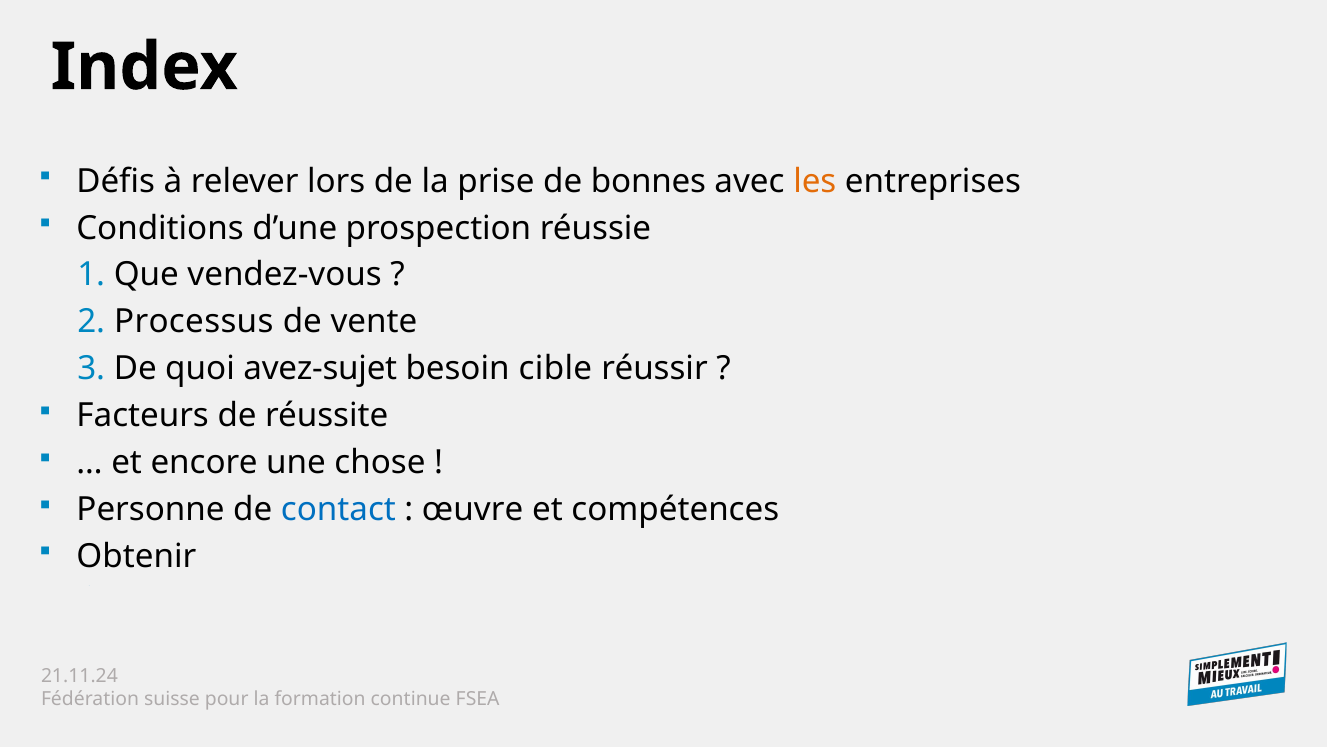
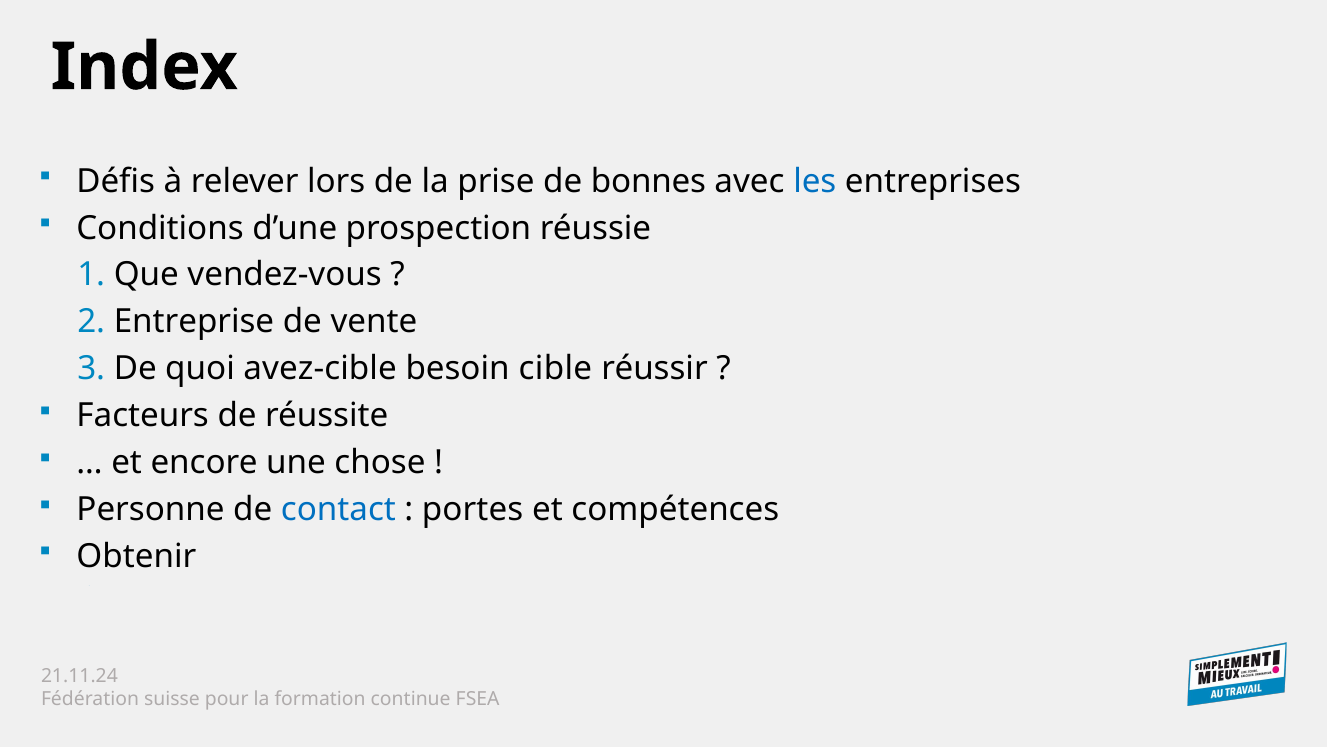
les colour: orange -> blue (815, 181)
Processus: Processus -> Entreprise (194, 322)
avez-sujet: avez-sujet -> avez-cible (320, 369)
œuvre: œuvre -> portes (473, 509)
